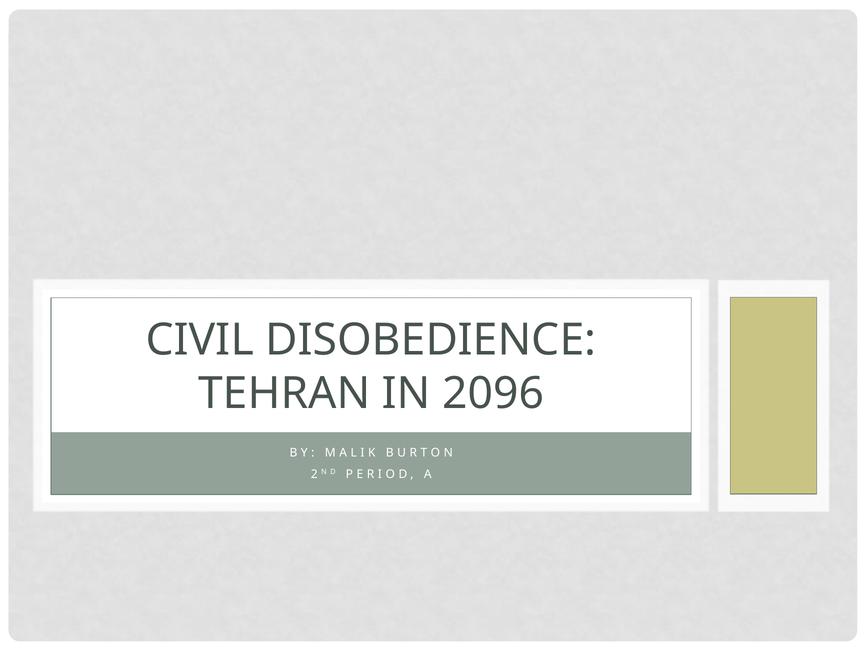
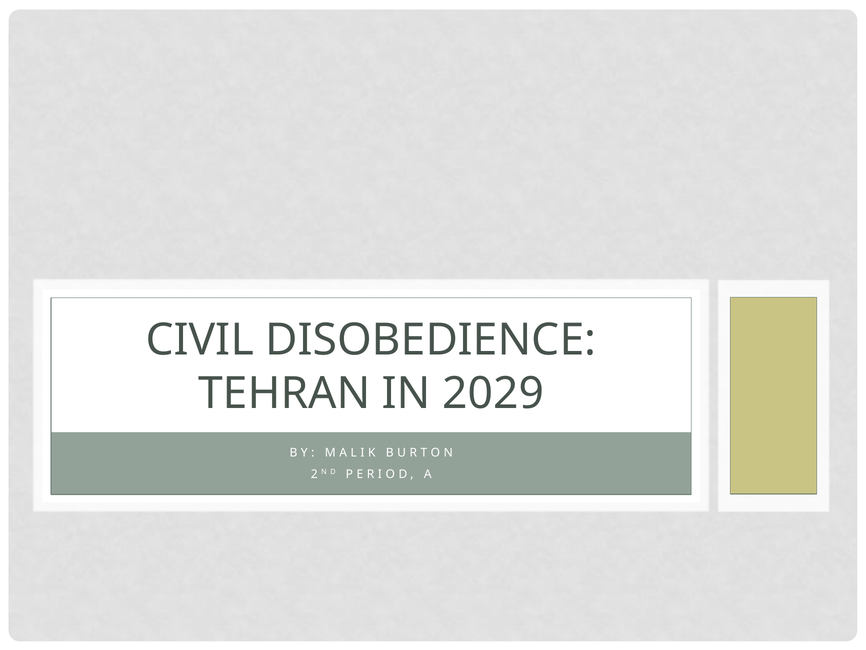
2096: 2096 -> 2029 (493, 393)
